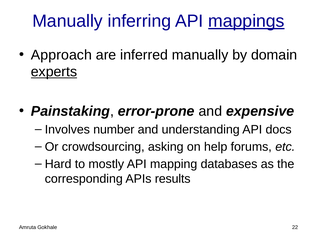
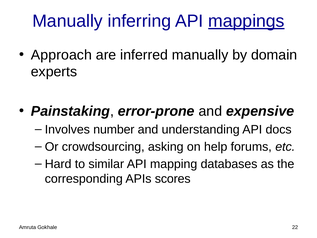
experts underline: present -> none (54, 72)
mostly: mostly -> similar (106, 164)
results: results -> scores (173, 179)
